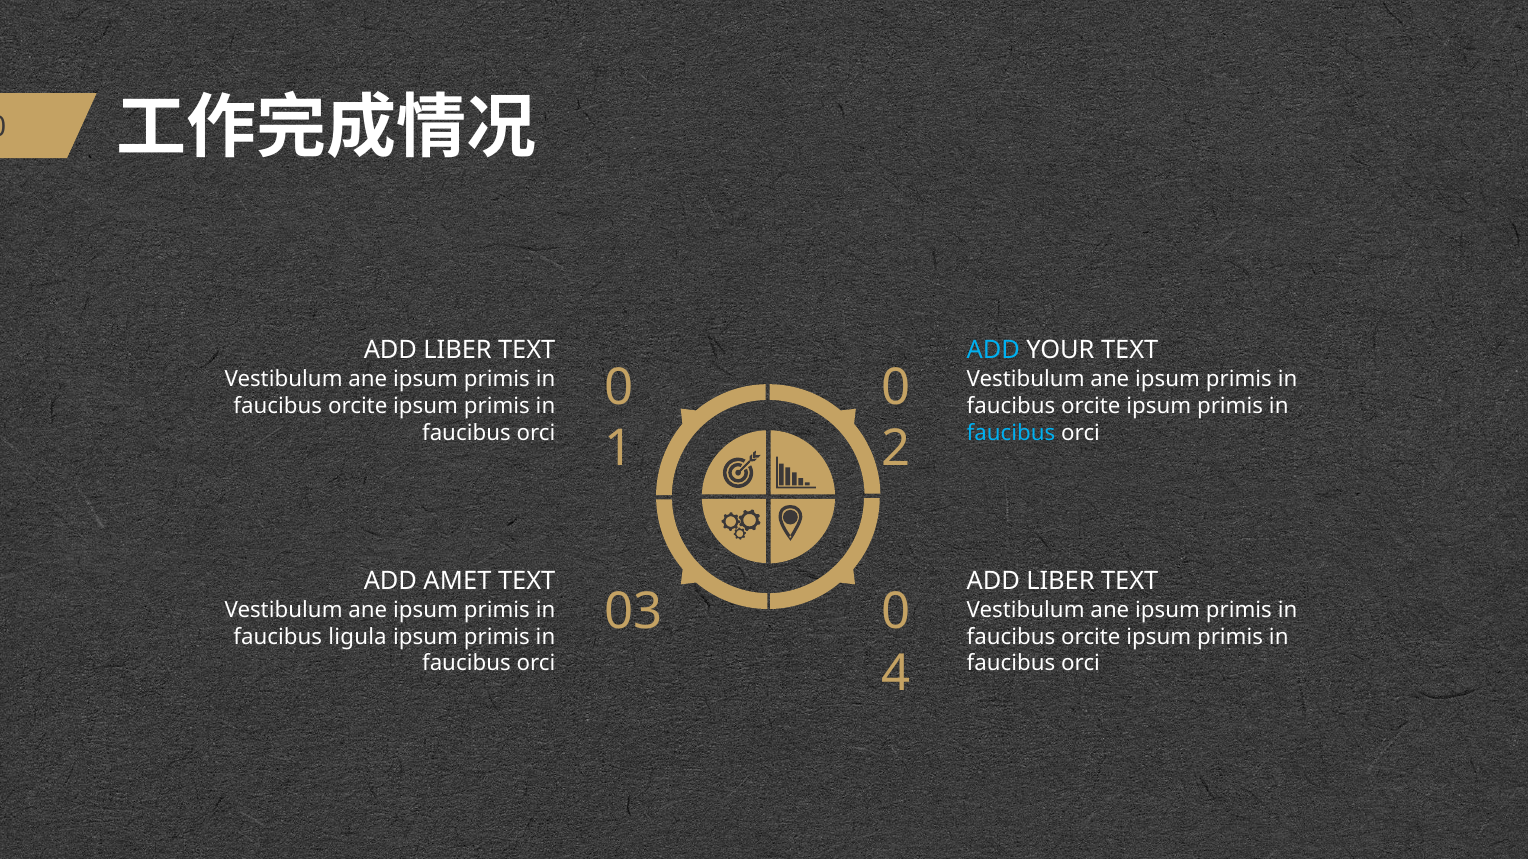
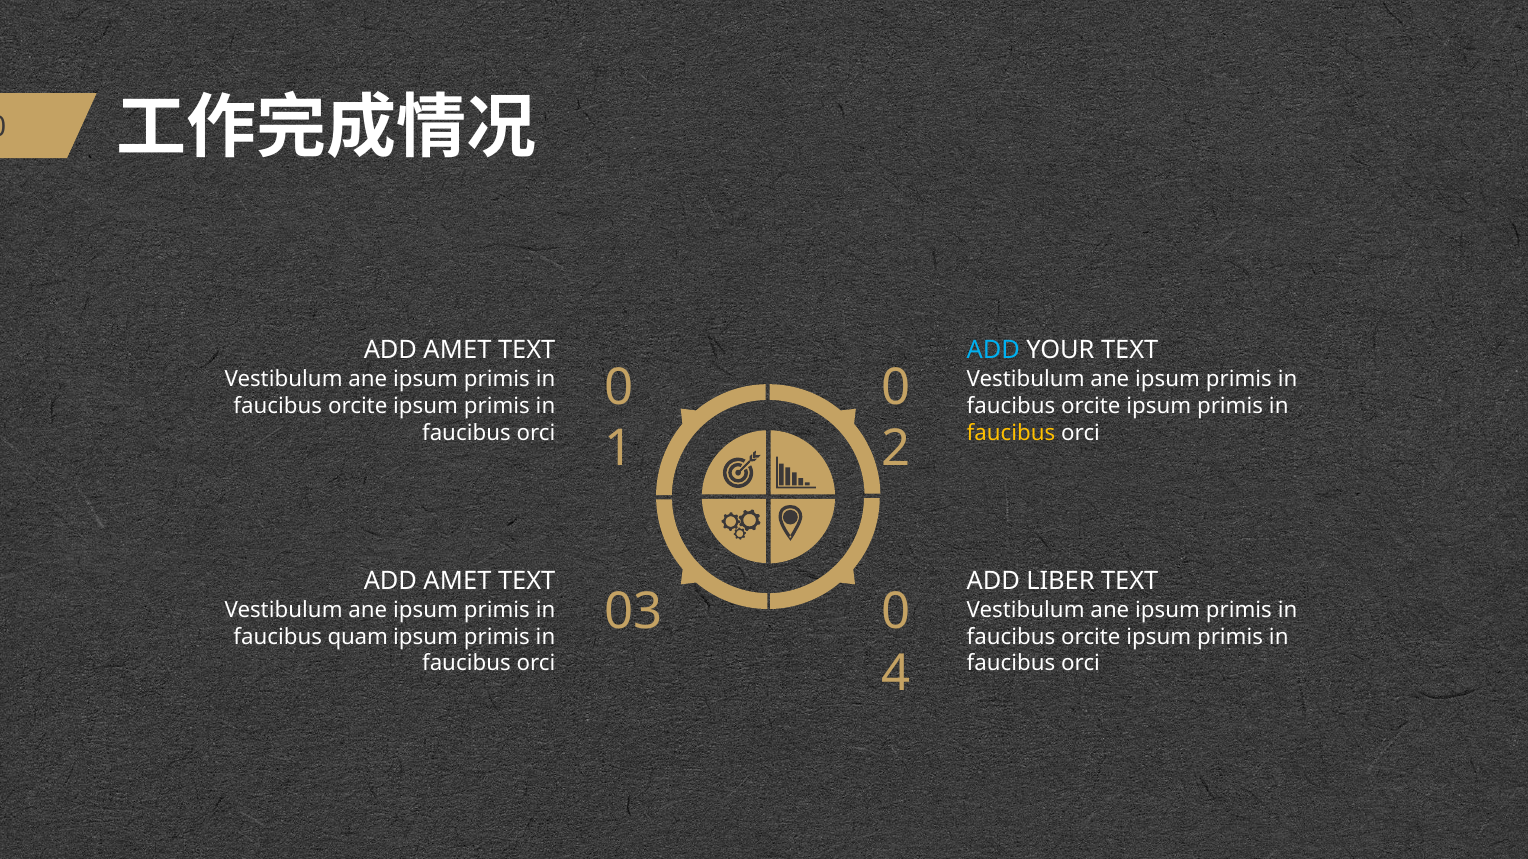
LIBER: LIBER -> AMET (457, 351)
faucibus colour: light blue -> yellow (1011, 433)
ligula: ligula -> quam (358, 637)
